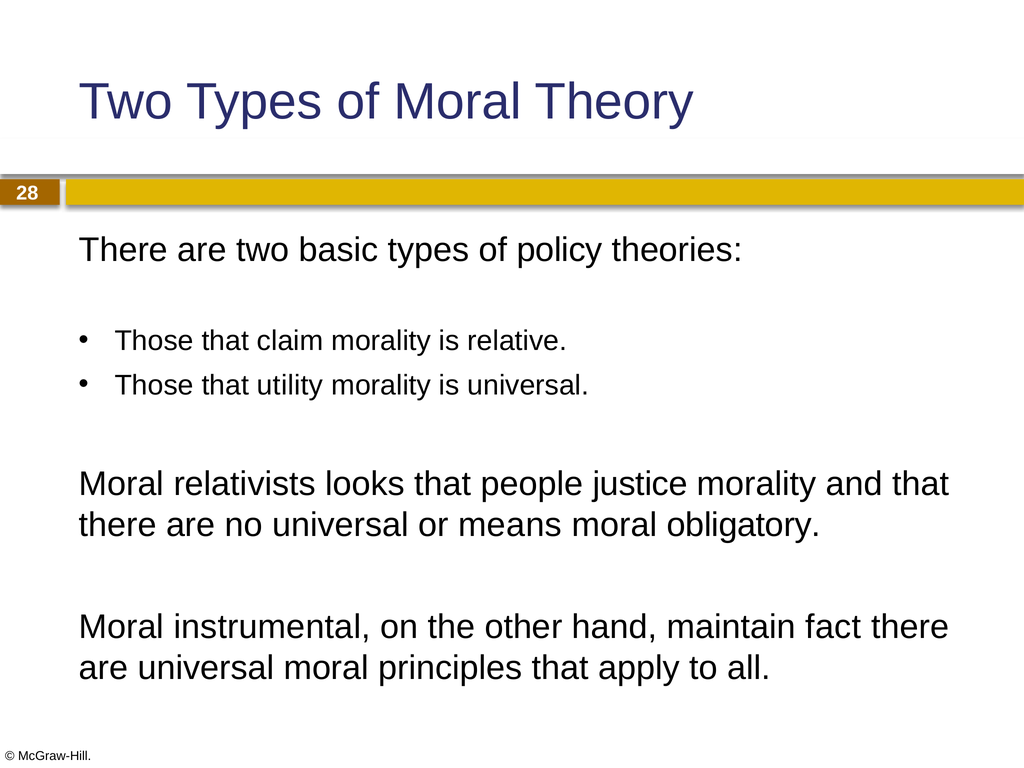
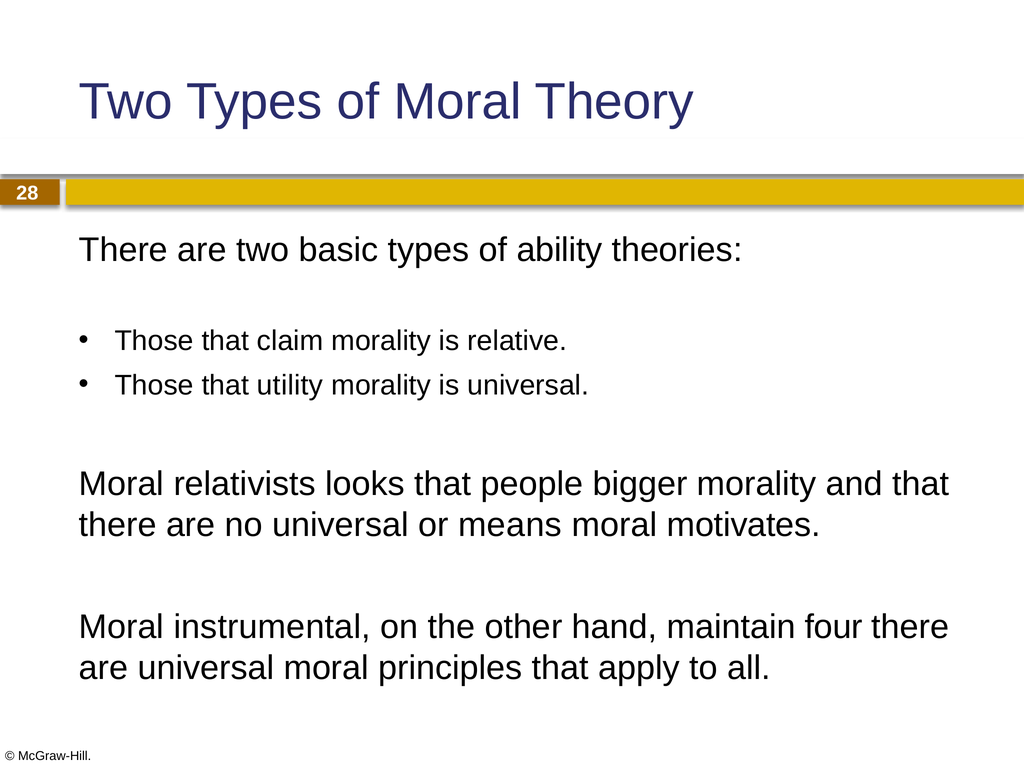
policy: policy -> ability (560, 250)
justice: justice -> bigger (640, 484)
obligatory: obligatory -> motivates (744, 525)
fact: fact -> four (834, 627)
